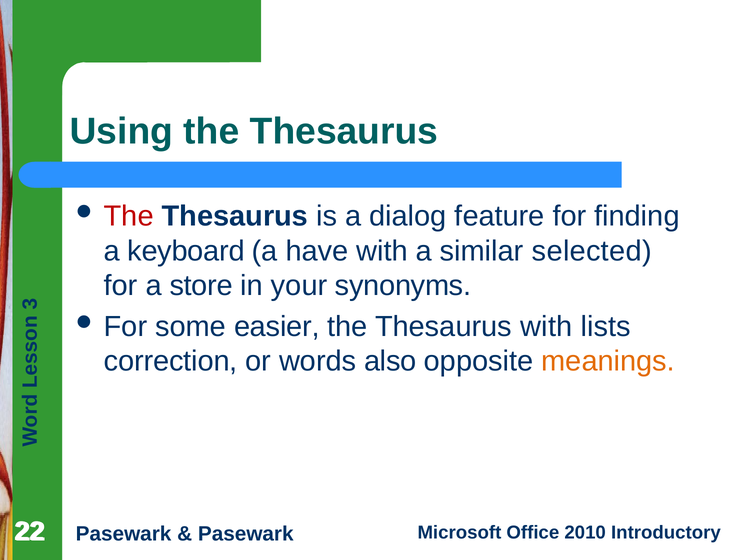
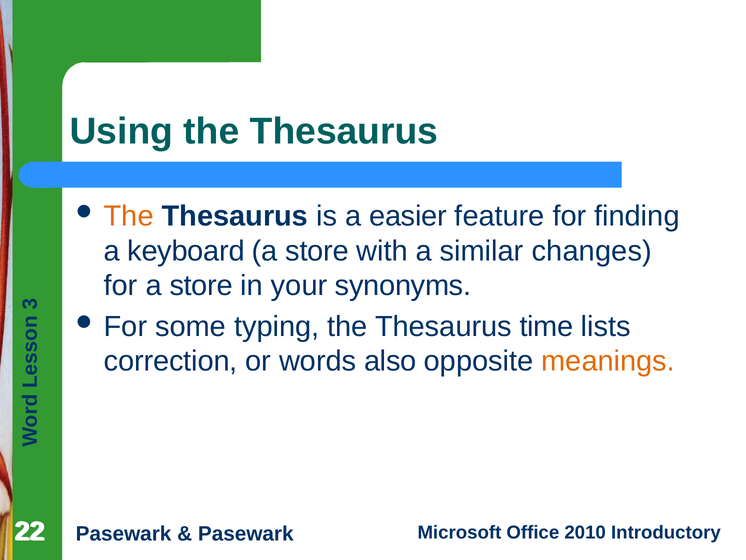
The colour: red -> orange (129, 216)
dialog: dialog -> easier (408, 216)
have: have -> store (317, 251)
selected: selected -> changes (592, 251)
easier: easier -> typing (277, 326)
Thesaurus with: with -> time (547, 326)
